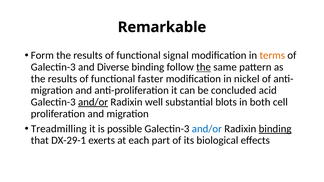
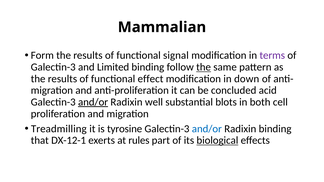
Remarkable: Remarkable -> Mammalian (162, 27)
terms colour: orange -> purple (272, 56)
Diverse: Diverse -> Limited (113, 67)
faster: faster -> effect (151, 79)
nickel: nickel -> down (247, 79)
possible: possible -> tyrosine (125, 129)
binding underline: present -> none (275, 129)
DX-29-1: DX-29-1 -> DX-12-1 (69, 141)
each: each -> rules (139, 141)
biological underline: none -> present (217, 141)
